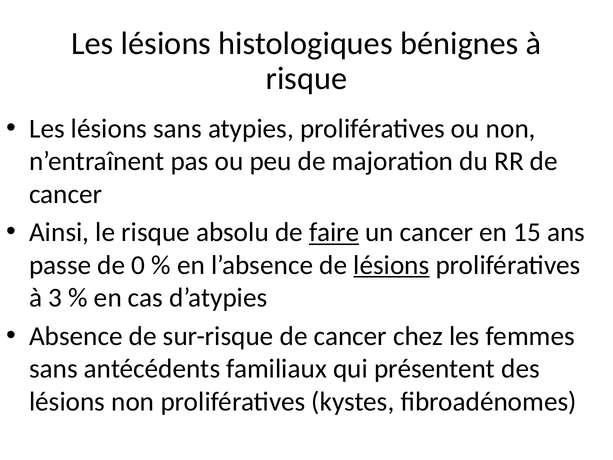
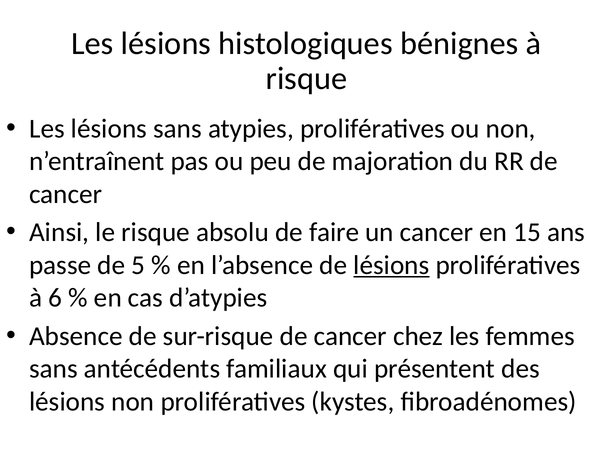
faire underline: present -> none (334, 232)
0: 0 -> 5 (138, 265)
3: 3 -> 6 (55, 298)
